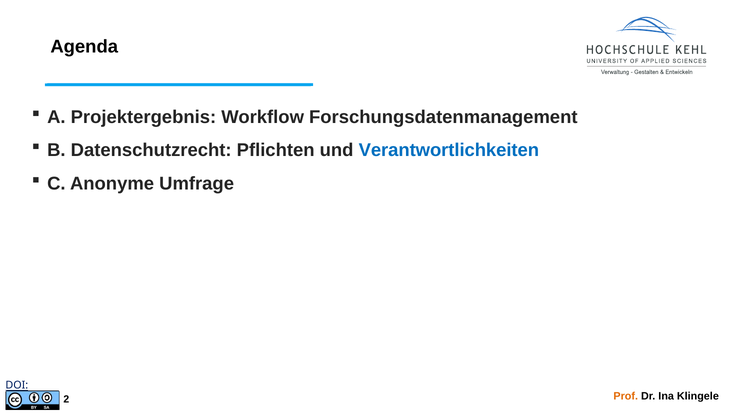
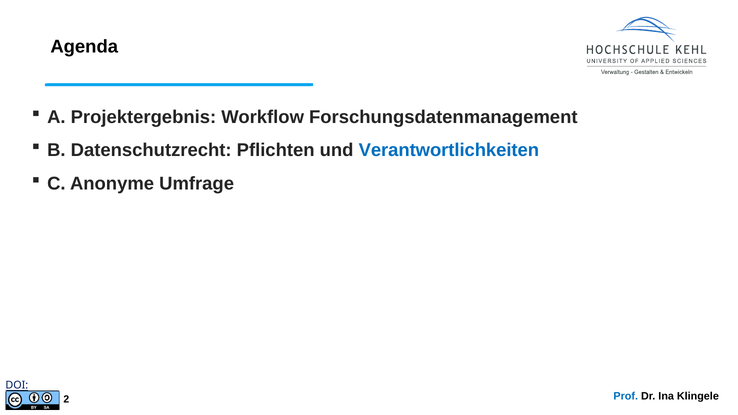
Prof colour: orange -> blue (626, 396)
